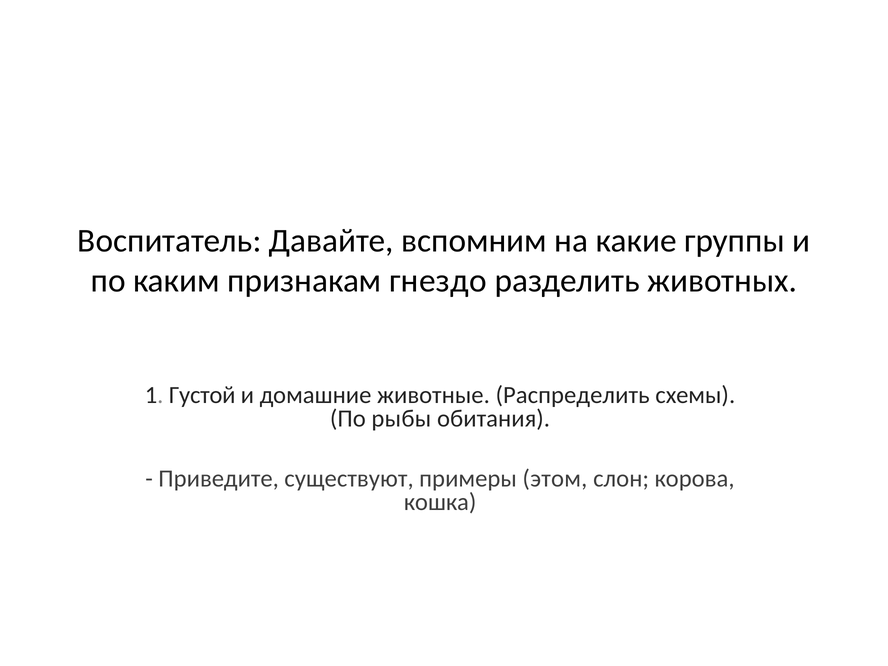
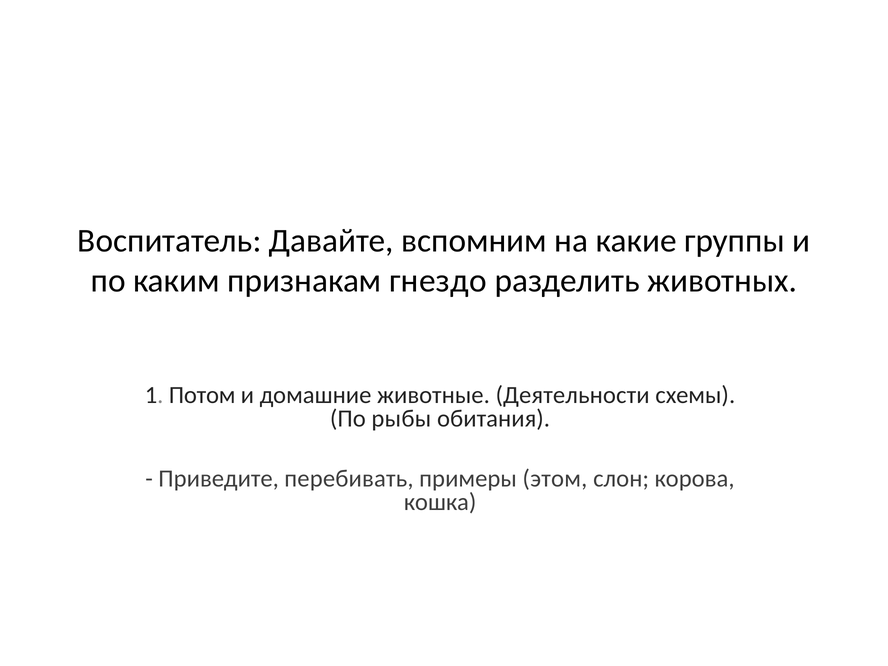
Густой: Густой -> Потом (202, 395)
Распределить: Распределить -> Деятельности (573, 395)
существуют: существуют -> перебивать (349, 479)
